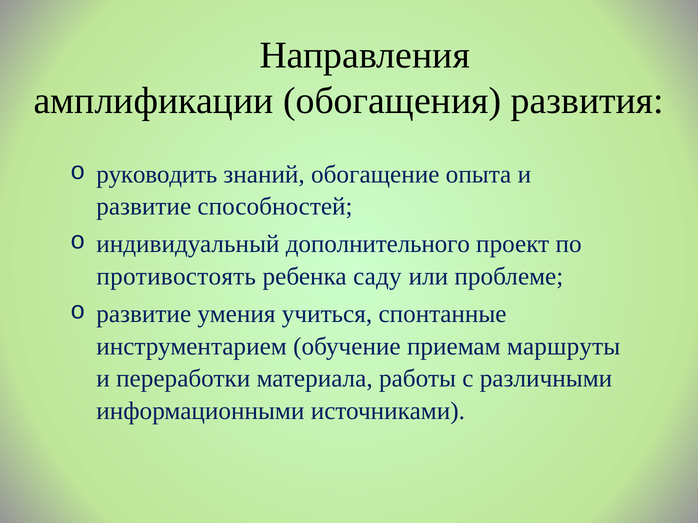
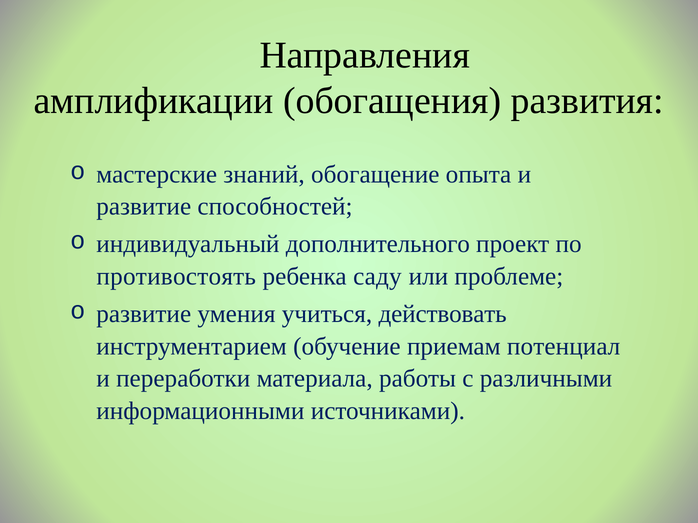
руководить: руководить -> мастерские (157, 174)
спонтанные: спонтанные -> действовать (443, 314)
маршруты: маршруты -> потенциал (564, 347)
